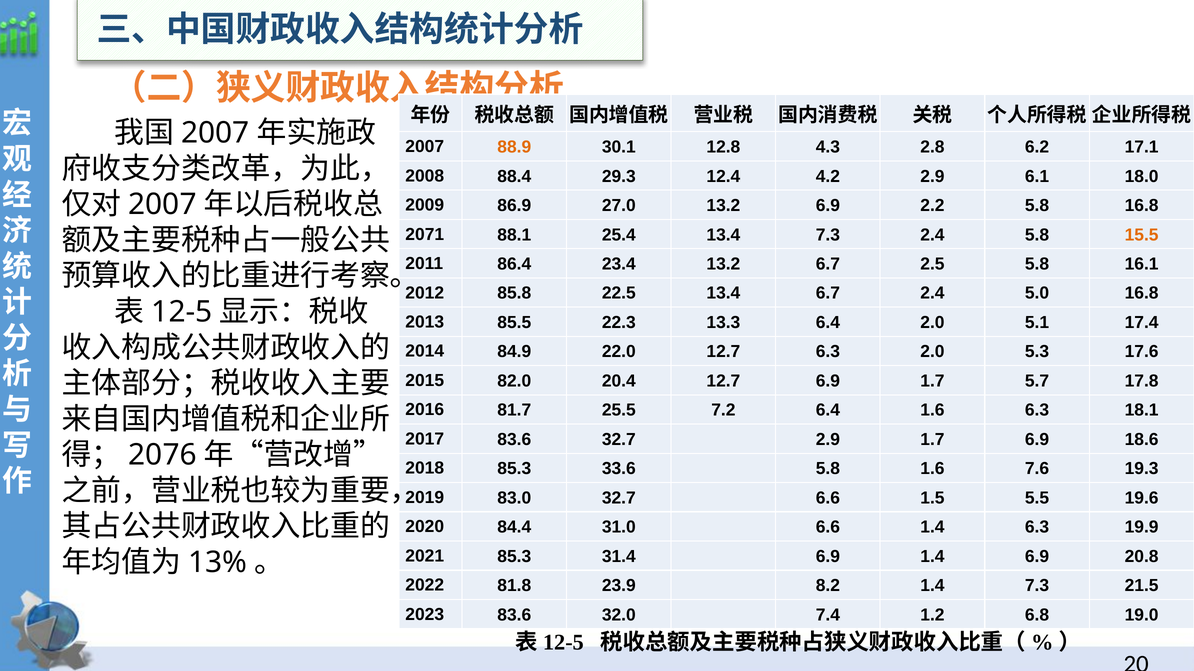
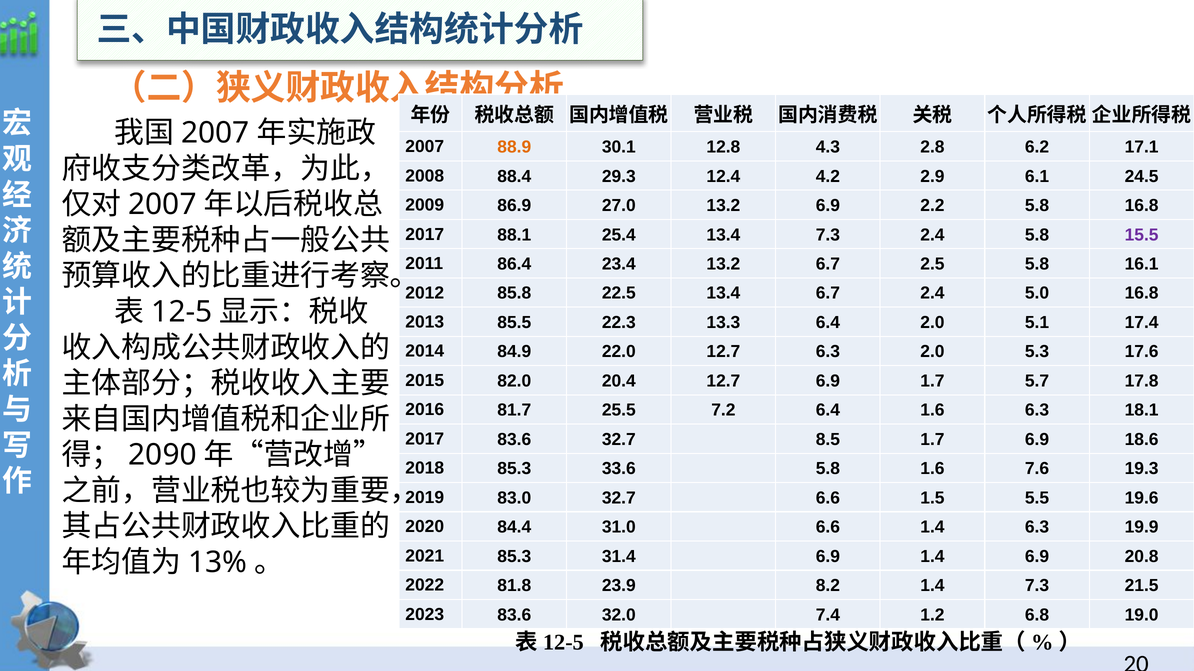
18.0: 18.0 -> 24.5 (1142, 176)
2071: 2071 -> 2017 (425, 235)
15.5 colour: orange -> purple (1142, 235)
32.7 2.9: 2.9 -> 8.5 (828, 440)
2076: 2076 -> 2090 (163, 455)
